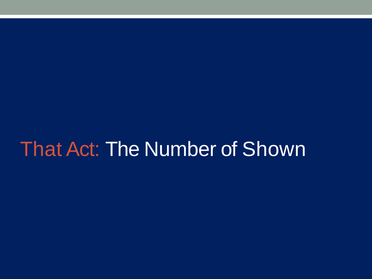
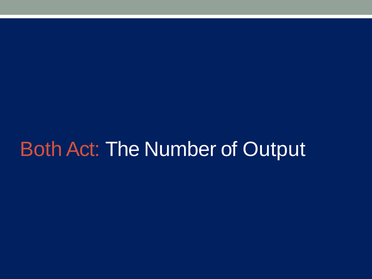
That: That -> Both (41, 149)
Shown: Shown -> Output (274, 149)
